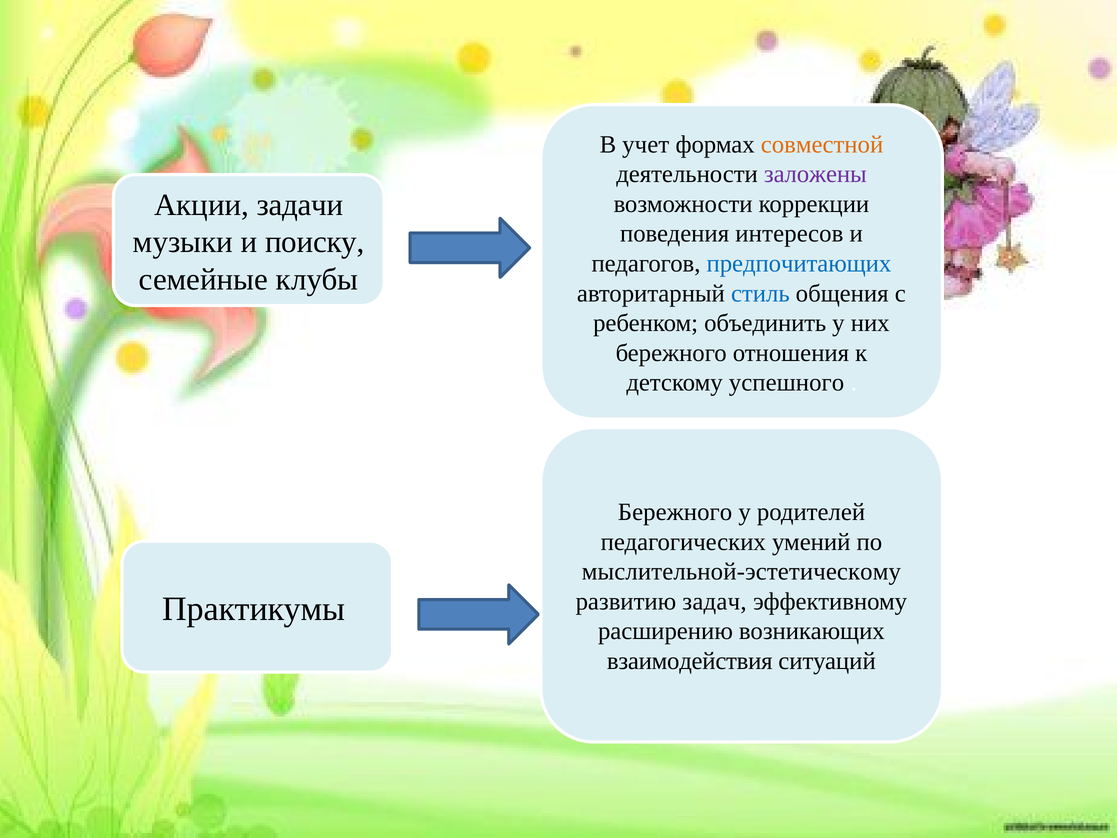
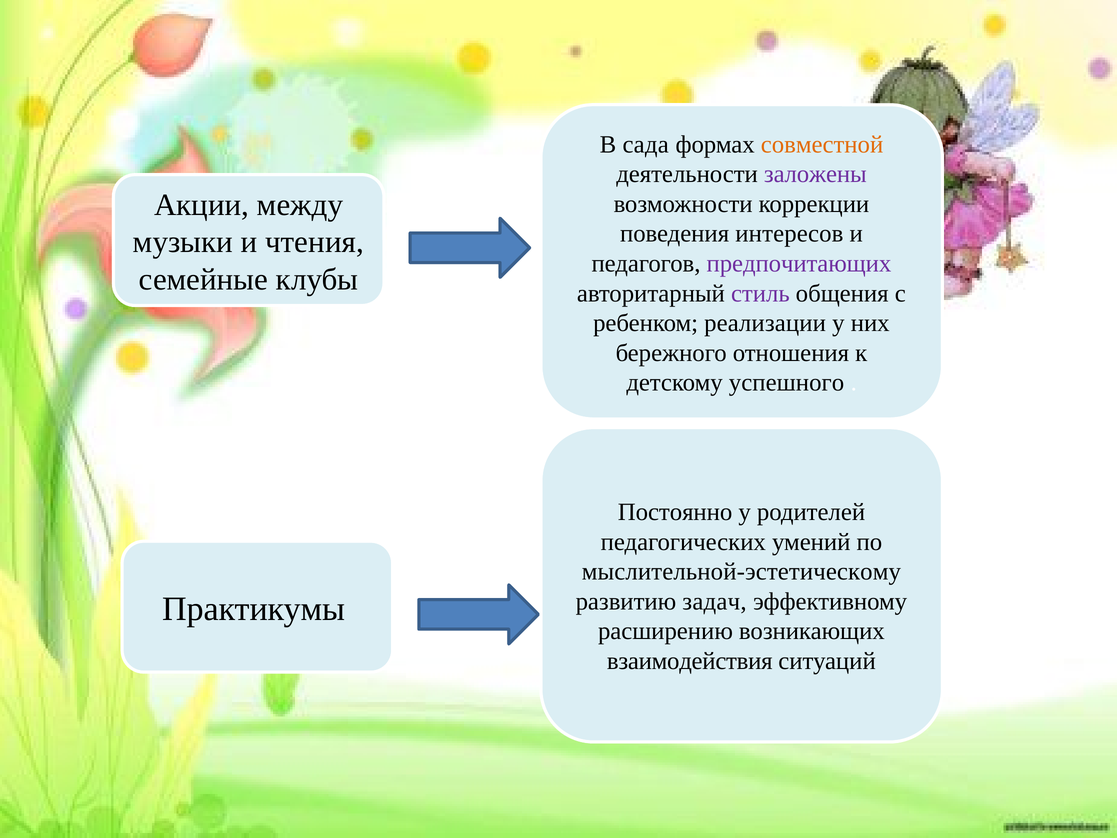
учет: учет -> сада (646, 144)
задачи: задачи -> между (300, 205)
поиску: поиску -> чтения (315, 242)
предпочитающих colour: blue -> purple (799, 263)
стиль colour: blue -> purple (760, 293)
объединить: объединить -> реализации (765, 323)
Бережного: Бережного -> Постоянно (675, 512)
